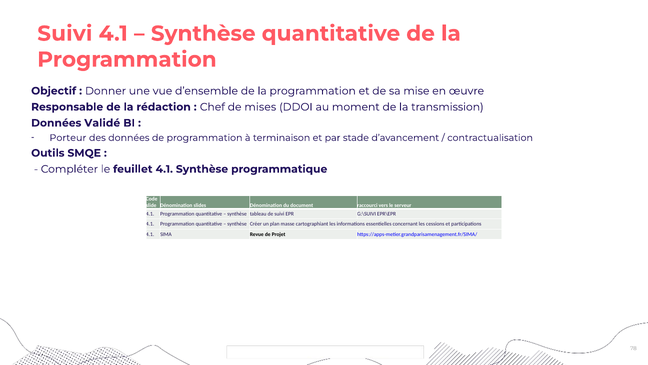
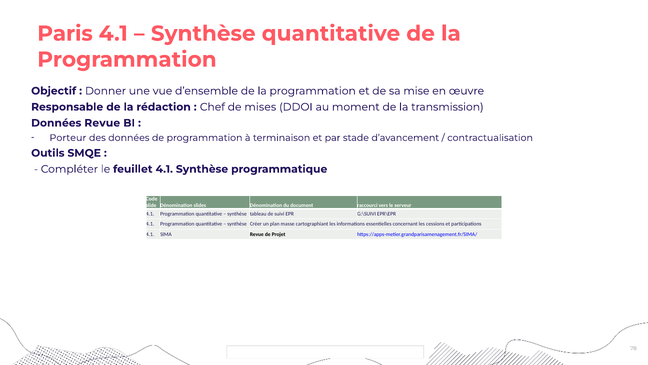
Suivi: Suivi -> Paris (65, 34)
Données Validé: Validé -> Revue (102, 123)
